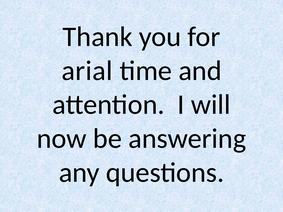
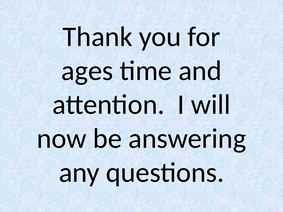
arial: arial -> ages (87, 71)
